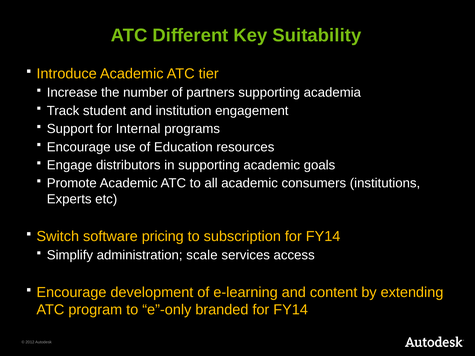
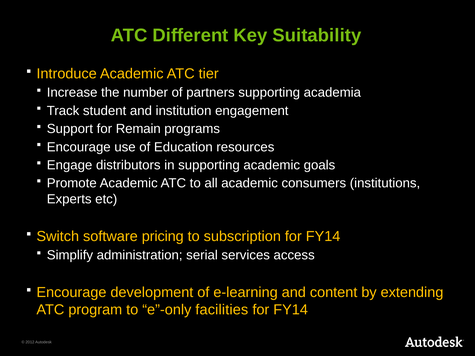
Internal: Internal -> Remain (138, 129)
scale: scale -> serial (202, 255)
branded: branded -> facilities (222, 310)
